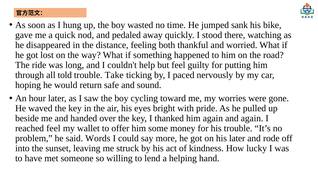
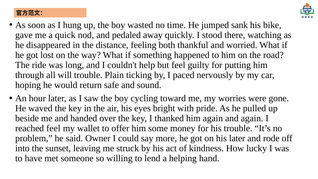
told: told -> will (65, 75)
Take: Take -> Plain (114, 75)
Words: Words -> Owner (98, 138)
